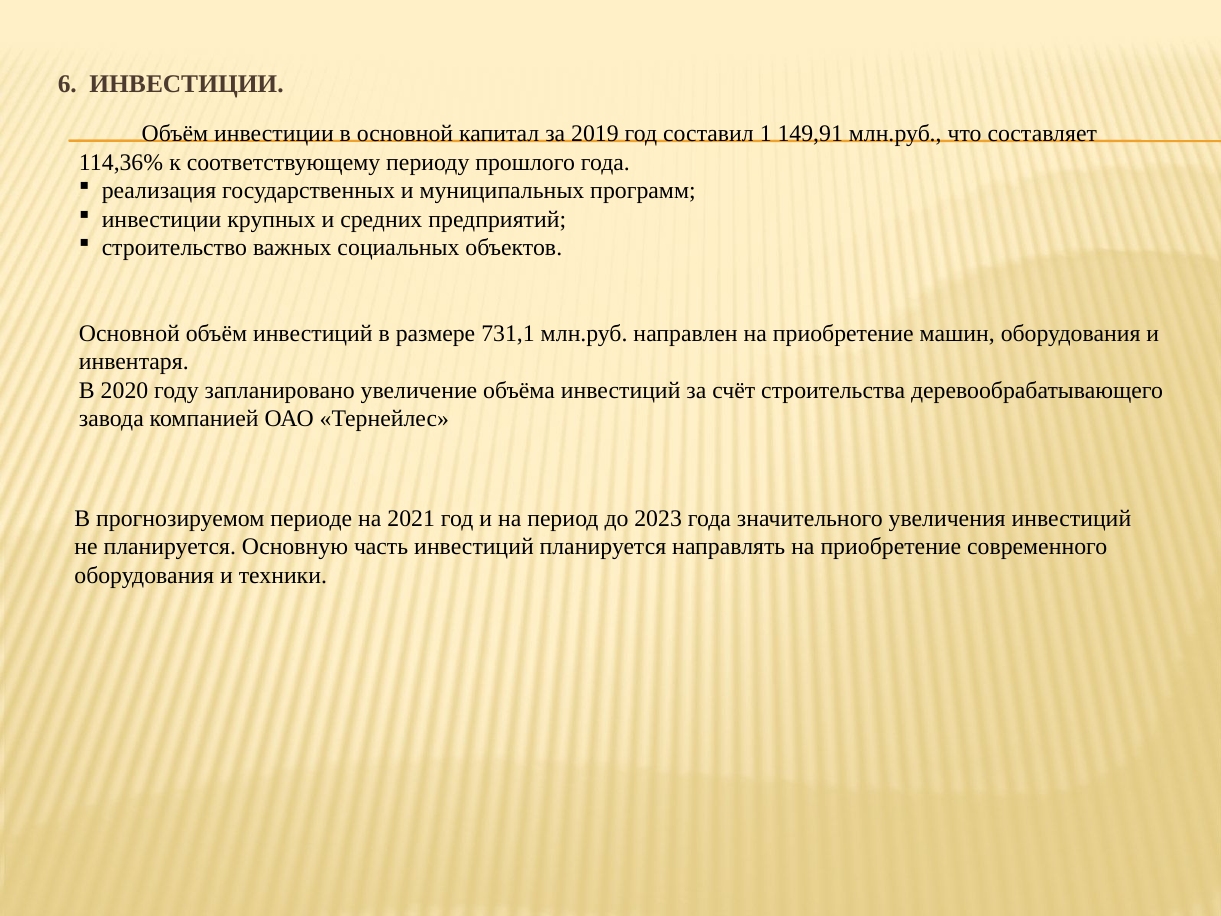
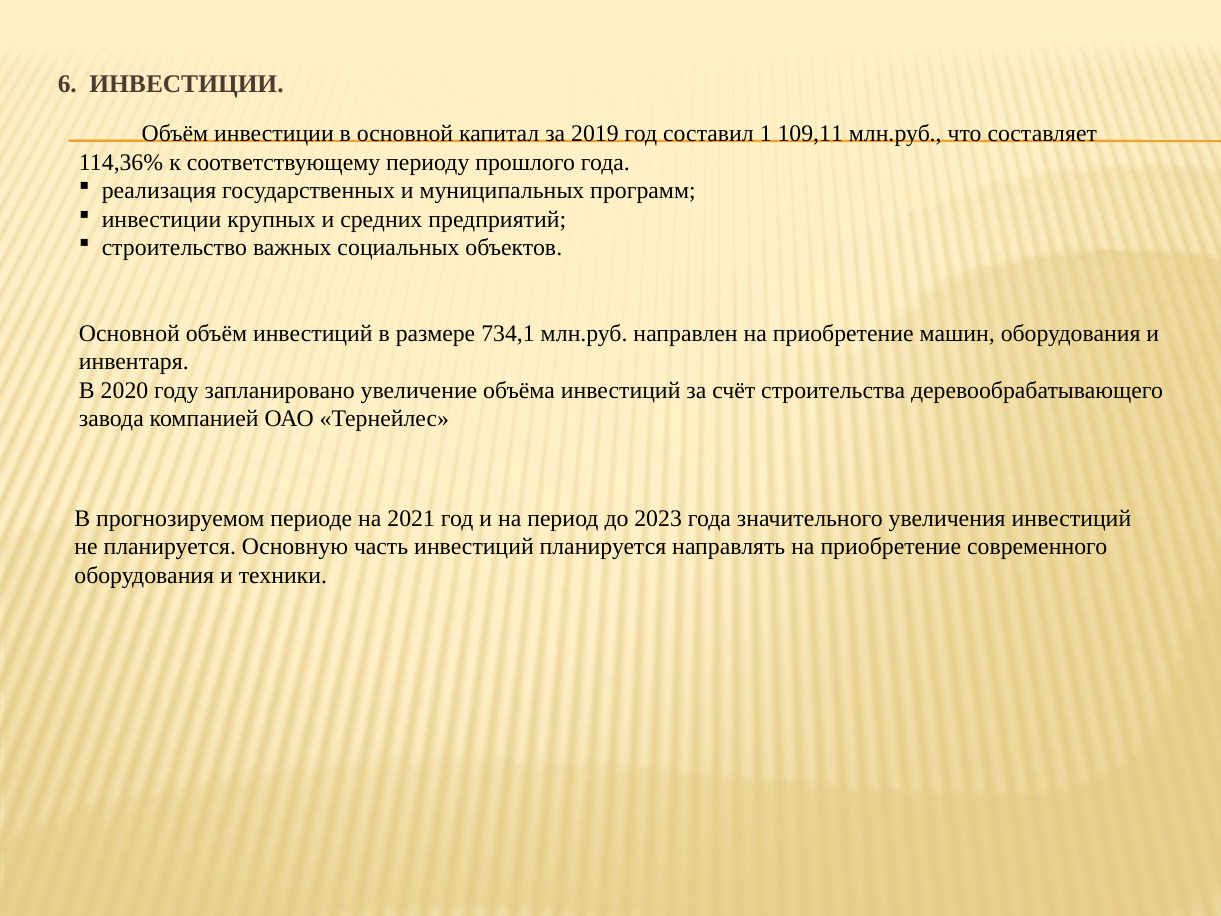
149,91: 149,91 -> 109,11 (810, 134)
731,1: 731,1 -> 734,1 (508, 333)
